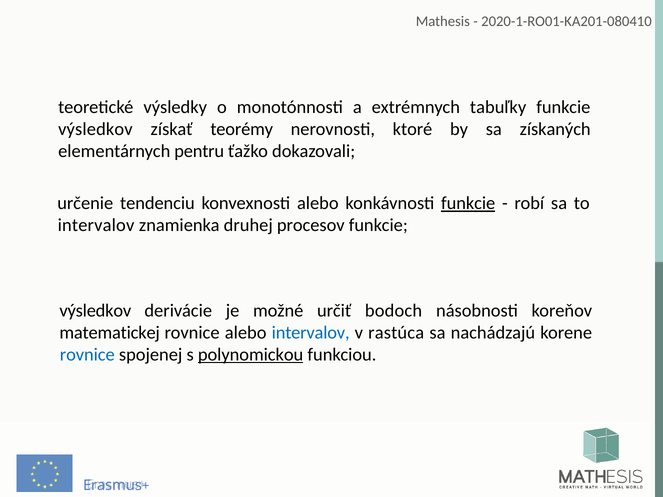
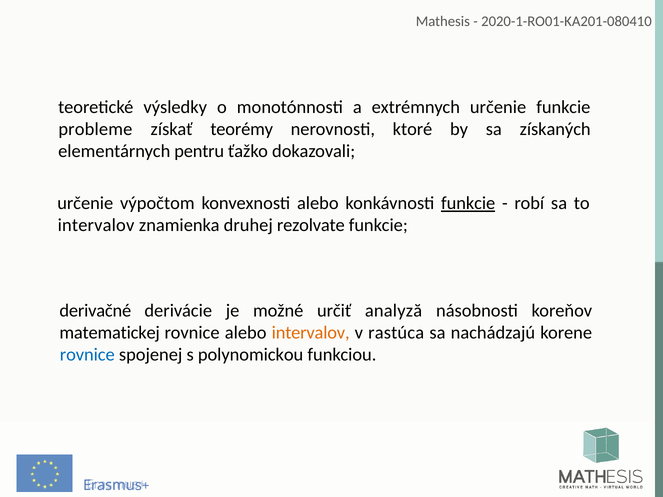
extrémnych tabuľky: tabuľky -> určenie (498, 107)
výsledkov: výsledkov -> probleme (95, 129)
tendenciu: tendenciu -> výpočtom (157, 203)
procesov: procesov -> rezolvate (311, 225)
výsledkov: výsledkov -> derivačné (95, 311)
bodoch: bodoch -> analyză (394, 311)
intervalov colour: blue -> orange (311, 333)
polynomickou underline: present -> none (251, 355)
